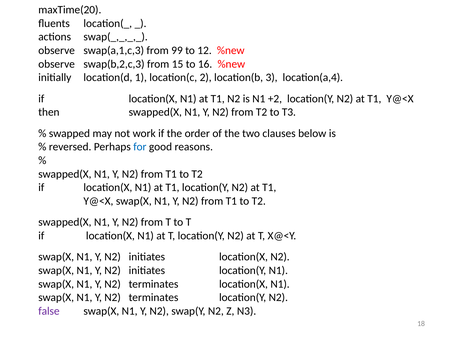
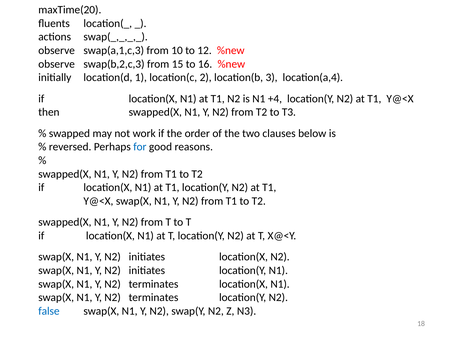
99: 99 -> 10 (177, 50)
+2: +2 -> +4 (275, 99)
false colour: purple -> blue (49, 311)
